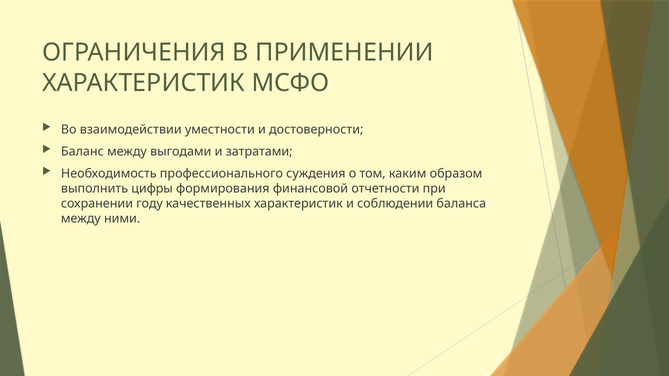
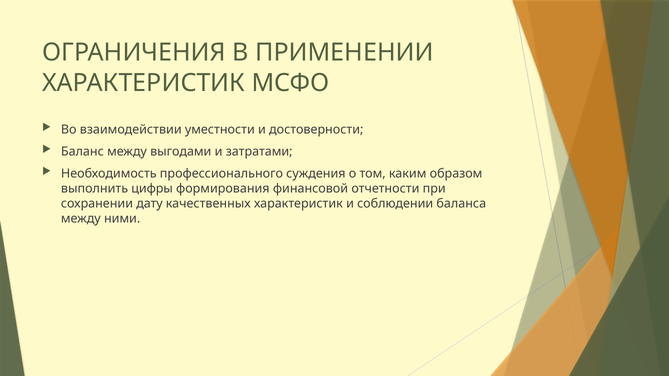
году: году -> дату (149, 204)
